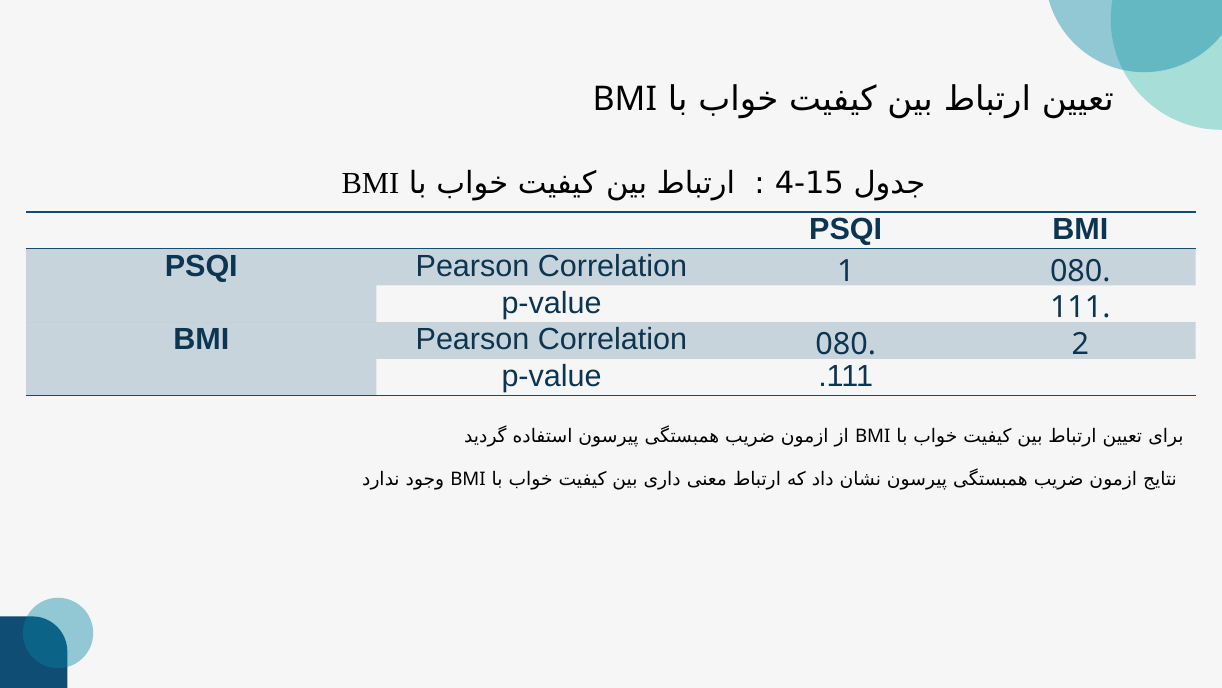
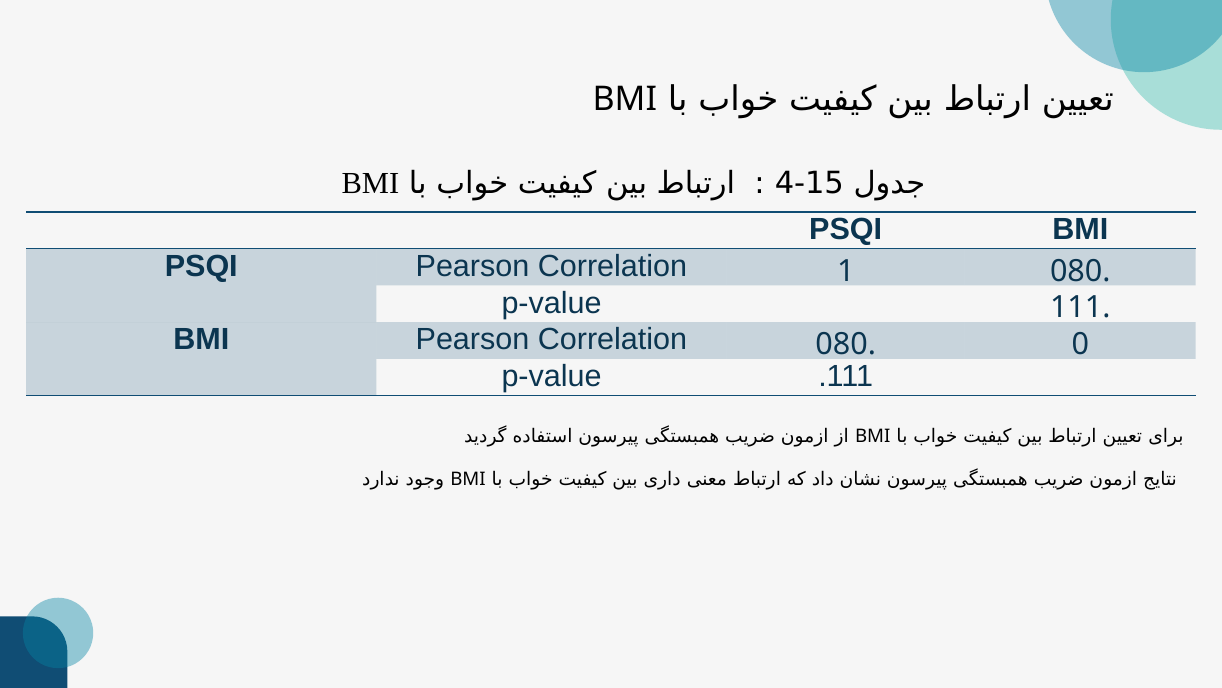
2: 2 -> 0 (1080, 344)
